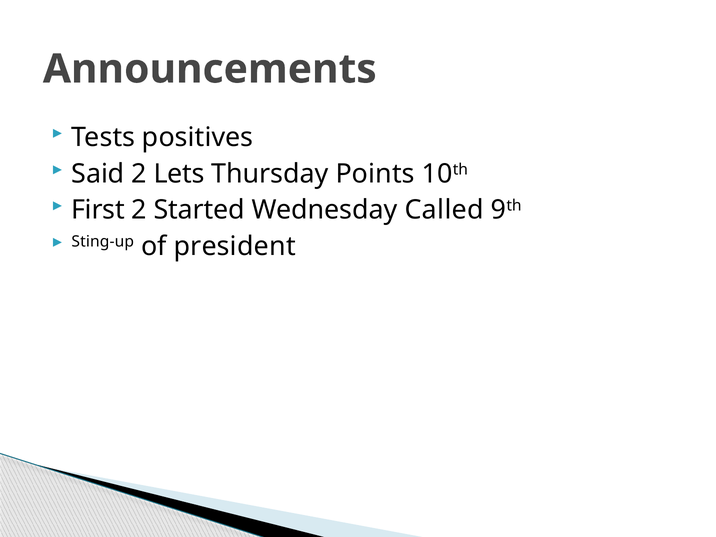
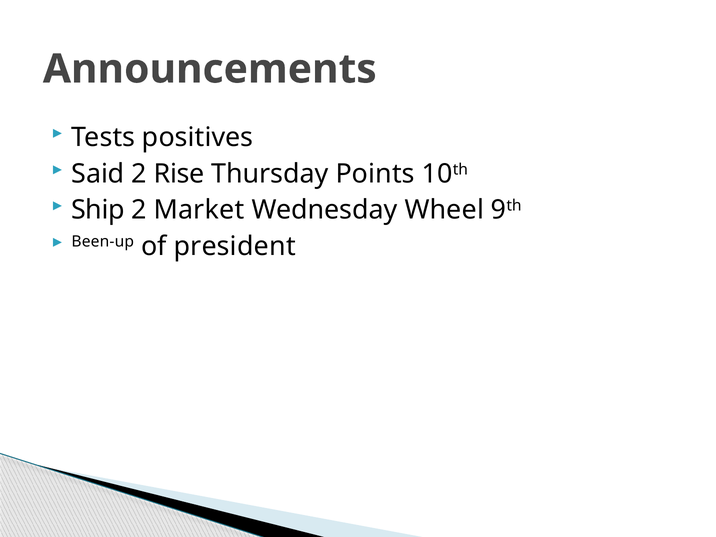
Lets: Lets -> Rise (179, 174)
First: First -> Ship (98, 210)
Started: Started -> Market (199, 210)
Called: Called -> Wheel (444, 210)
Sting-up: Sting-up -> Been-up (103, 242)
